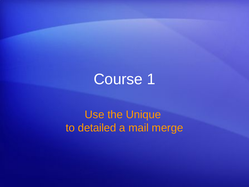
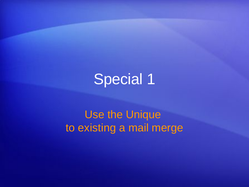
Course: Course -> Special (118, 79)
detailed: detailed -> existing (97, 128)
